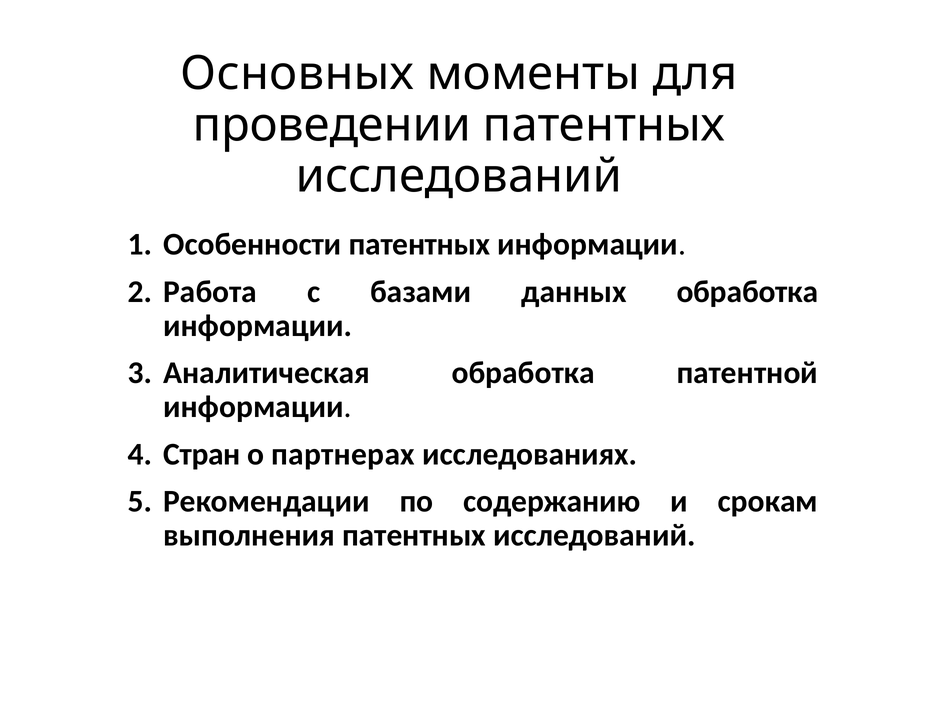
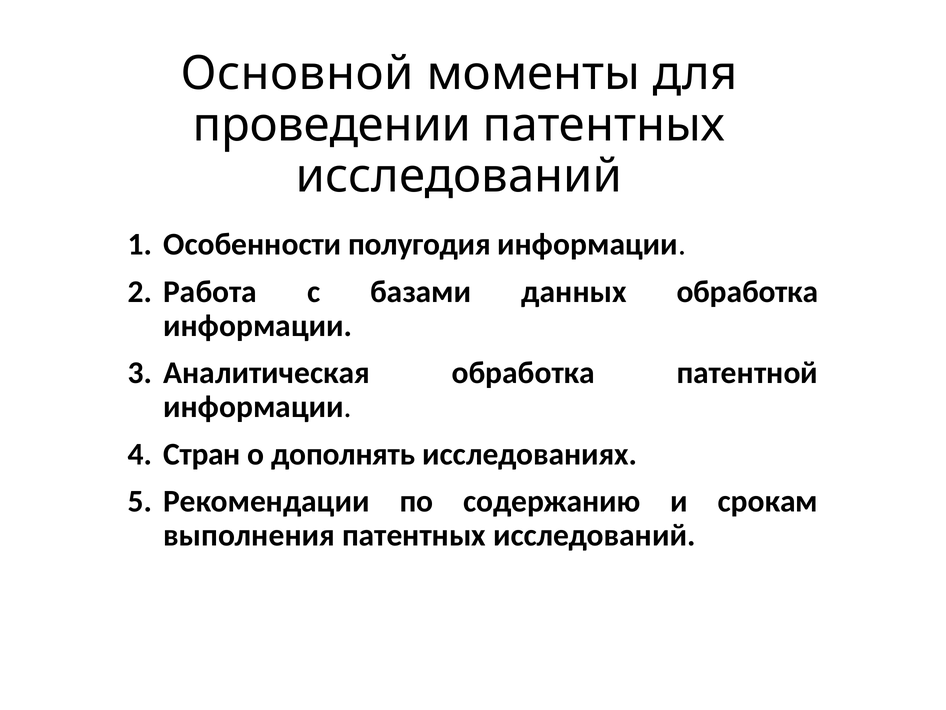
Основных: Основных -> Основной (297, 74)
Особенности патентных: патентных -> полугодия (420, 244)
партнерах: партнерах -> дополнять (343, 454)
